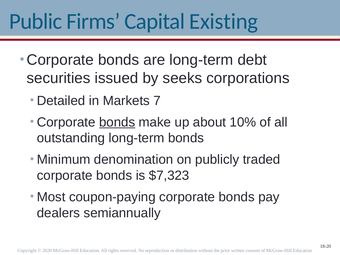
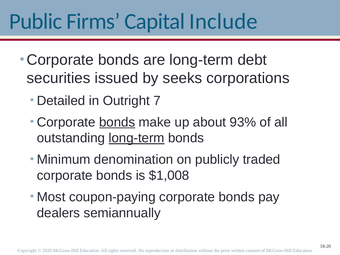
Existing: Existing -> Include (223, 21)
Markets: Markets -> Outright (126, 101)
10%: 10% -> 93% (243, 122)
long-term underline: none -> present (137, 138)
$7,323: $7,323 -> $1,008 (169, 176)
